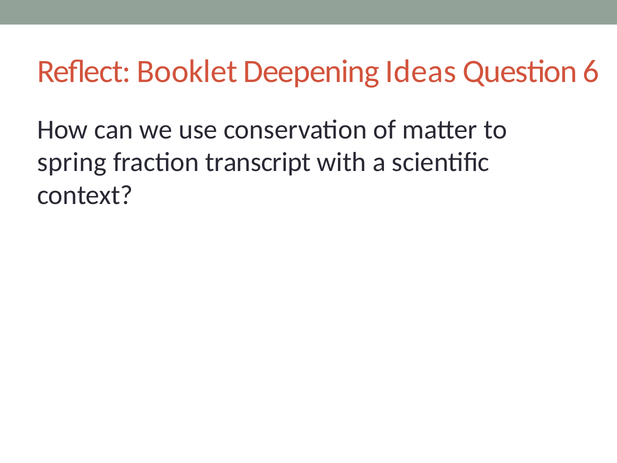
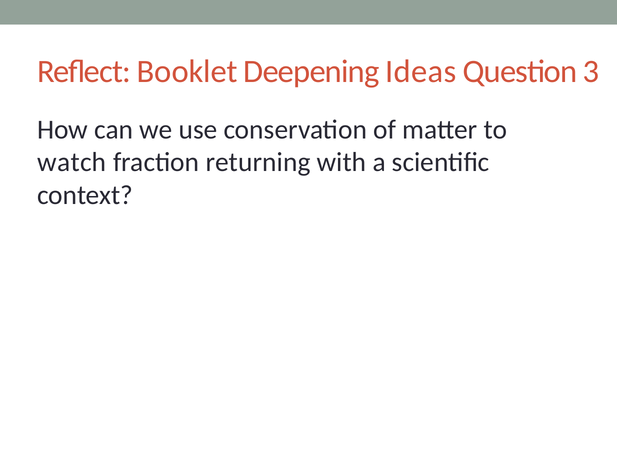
6: 6 -> 3 (591, 72)
spring: spring -> watch (72, 162)
transcript: transcript -> returning (258, 162)
